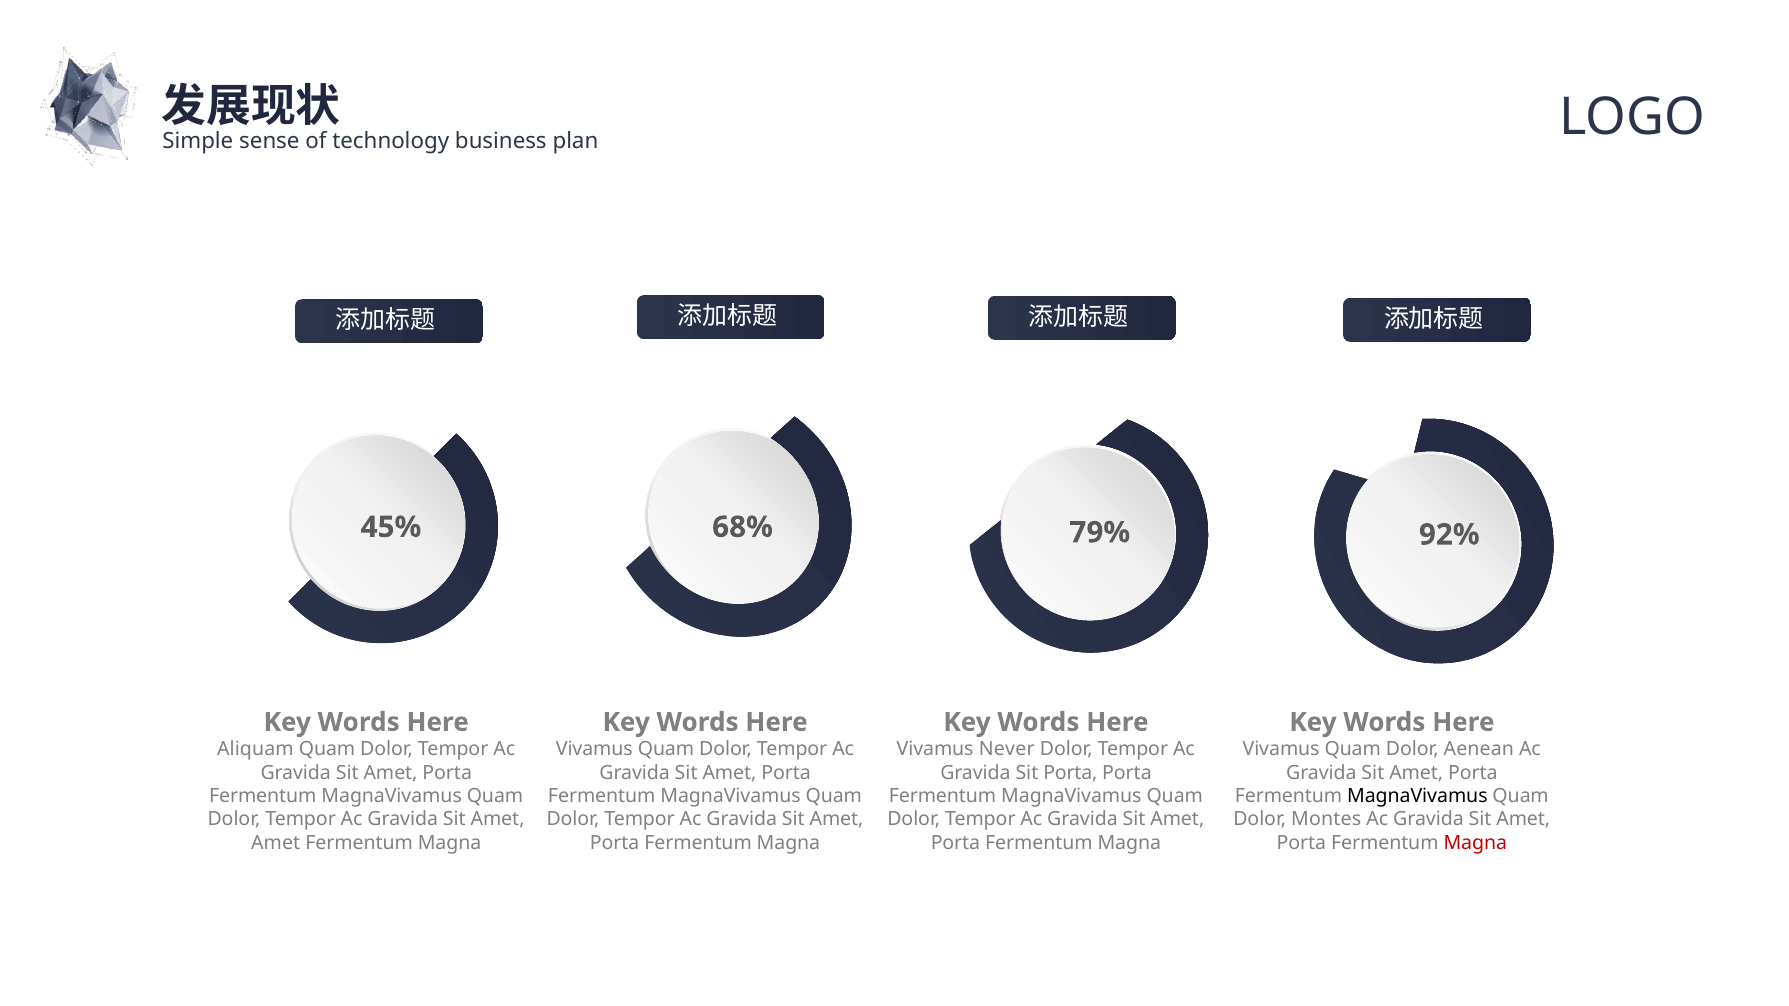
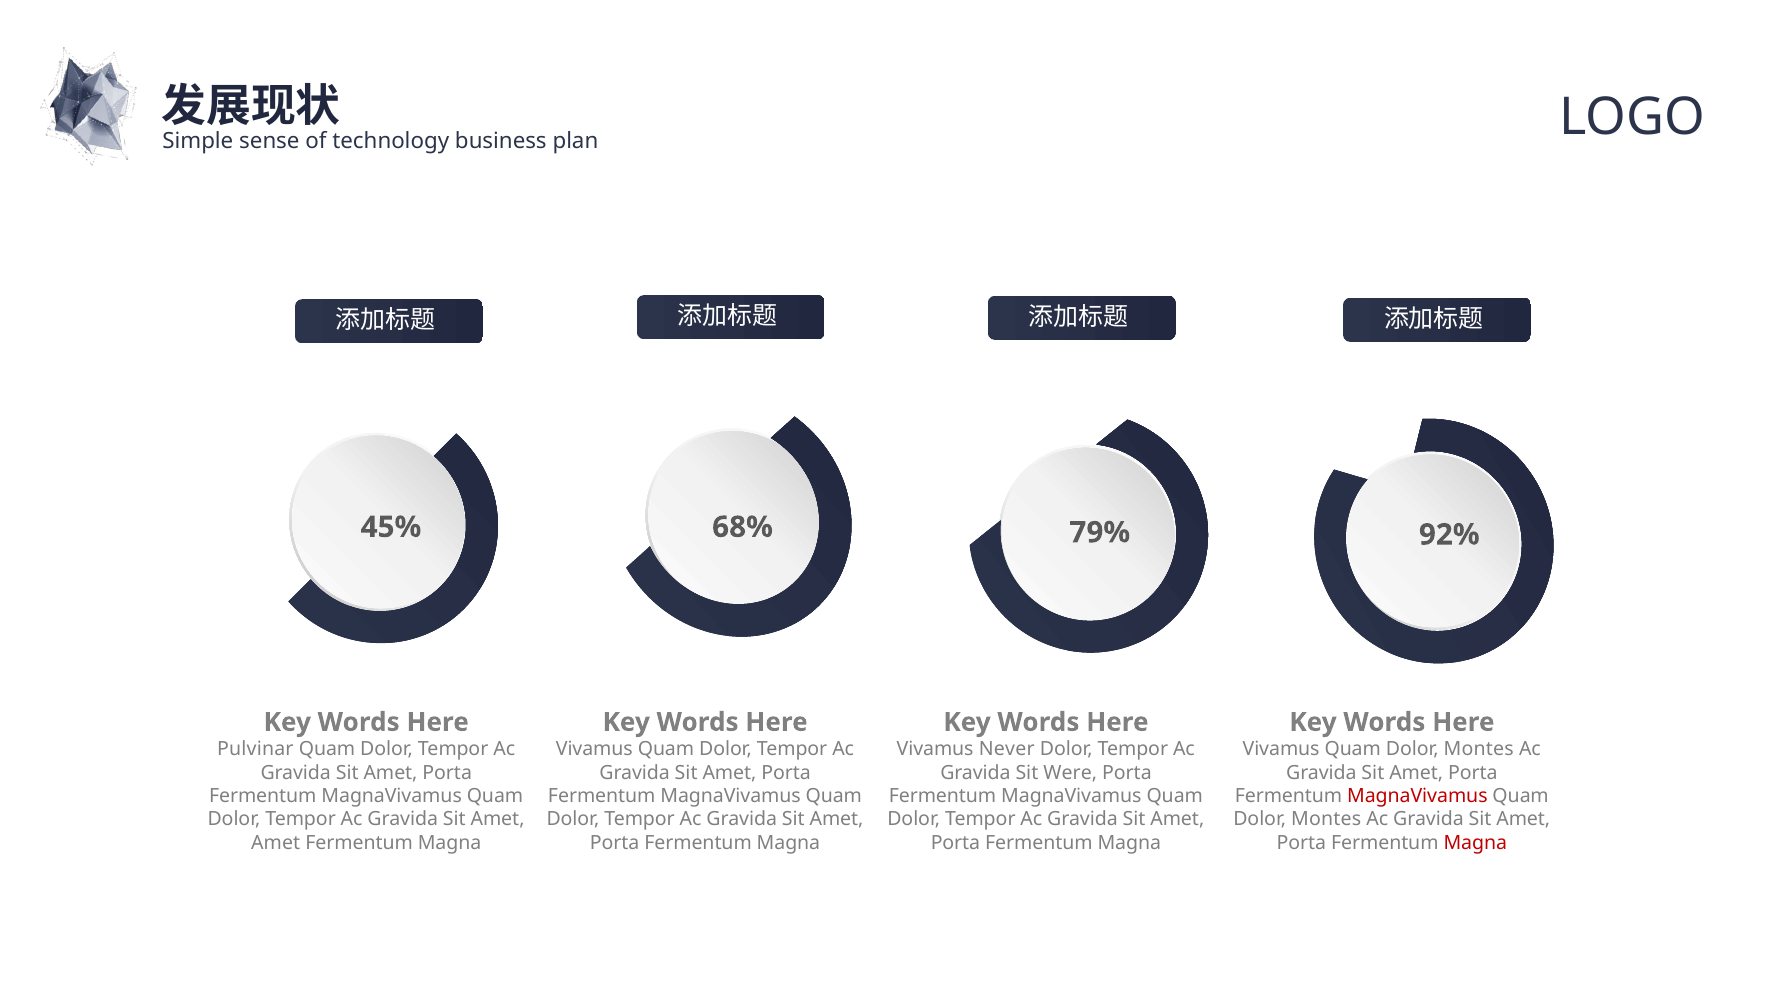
Aliquam: Aliquam -> Pulvinar (255, 749)
Vivamus Quam Dolor Aenean: Aenean -> Montes (1479, 749)
Sit Porta: Porta -> Were (1070, 773)
MagnaVivamus colour: black -> red (1417, 796)
